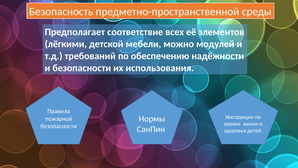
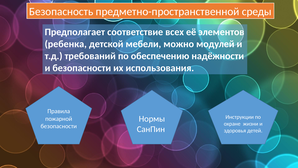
лёгкими: лёгкими -> ребенка (66, 44)
